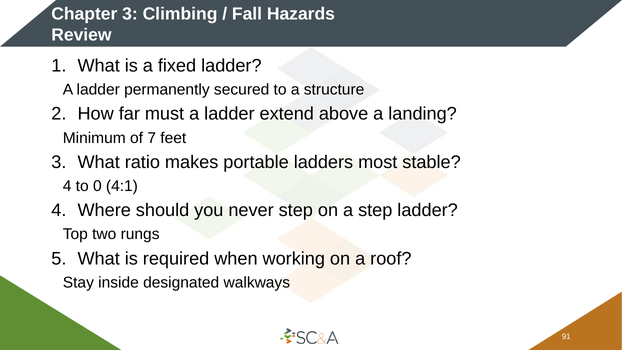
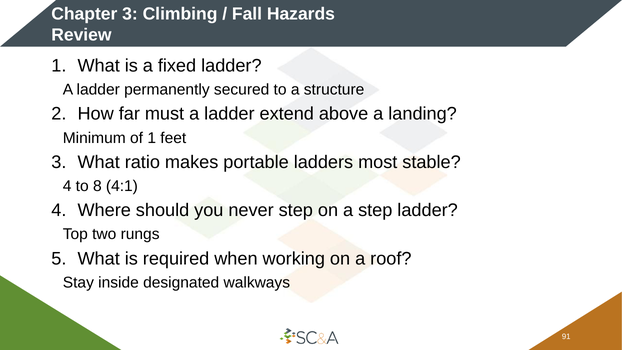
of 7: 7 -> 1 (152, 138)
0: 0 -> 8 (97, 186)
